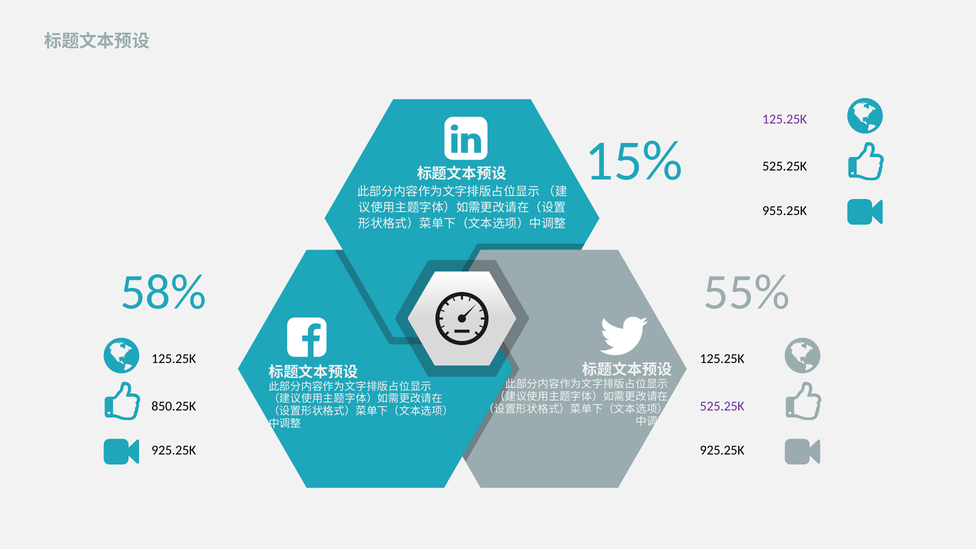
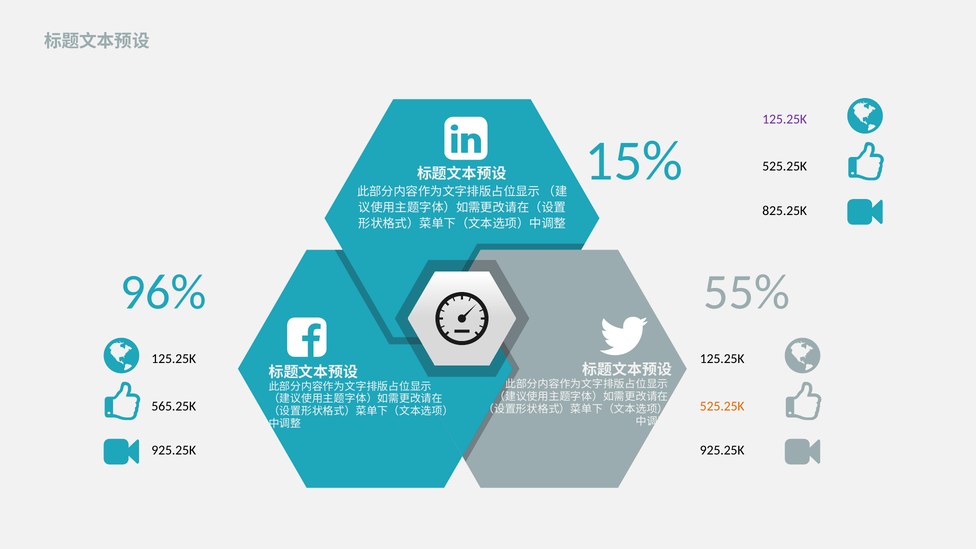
955.25K: 955.25K -> 825.25K (785, 211)
58%: 58% -> 96% (163, 292)
850.25K: 850.25K -> 565.25K (174, 406)
525.25K colour: purple -> orange (722, 406)
